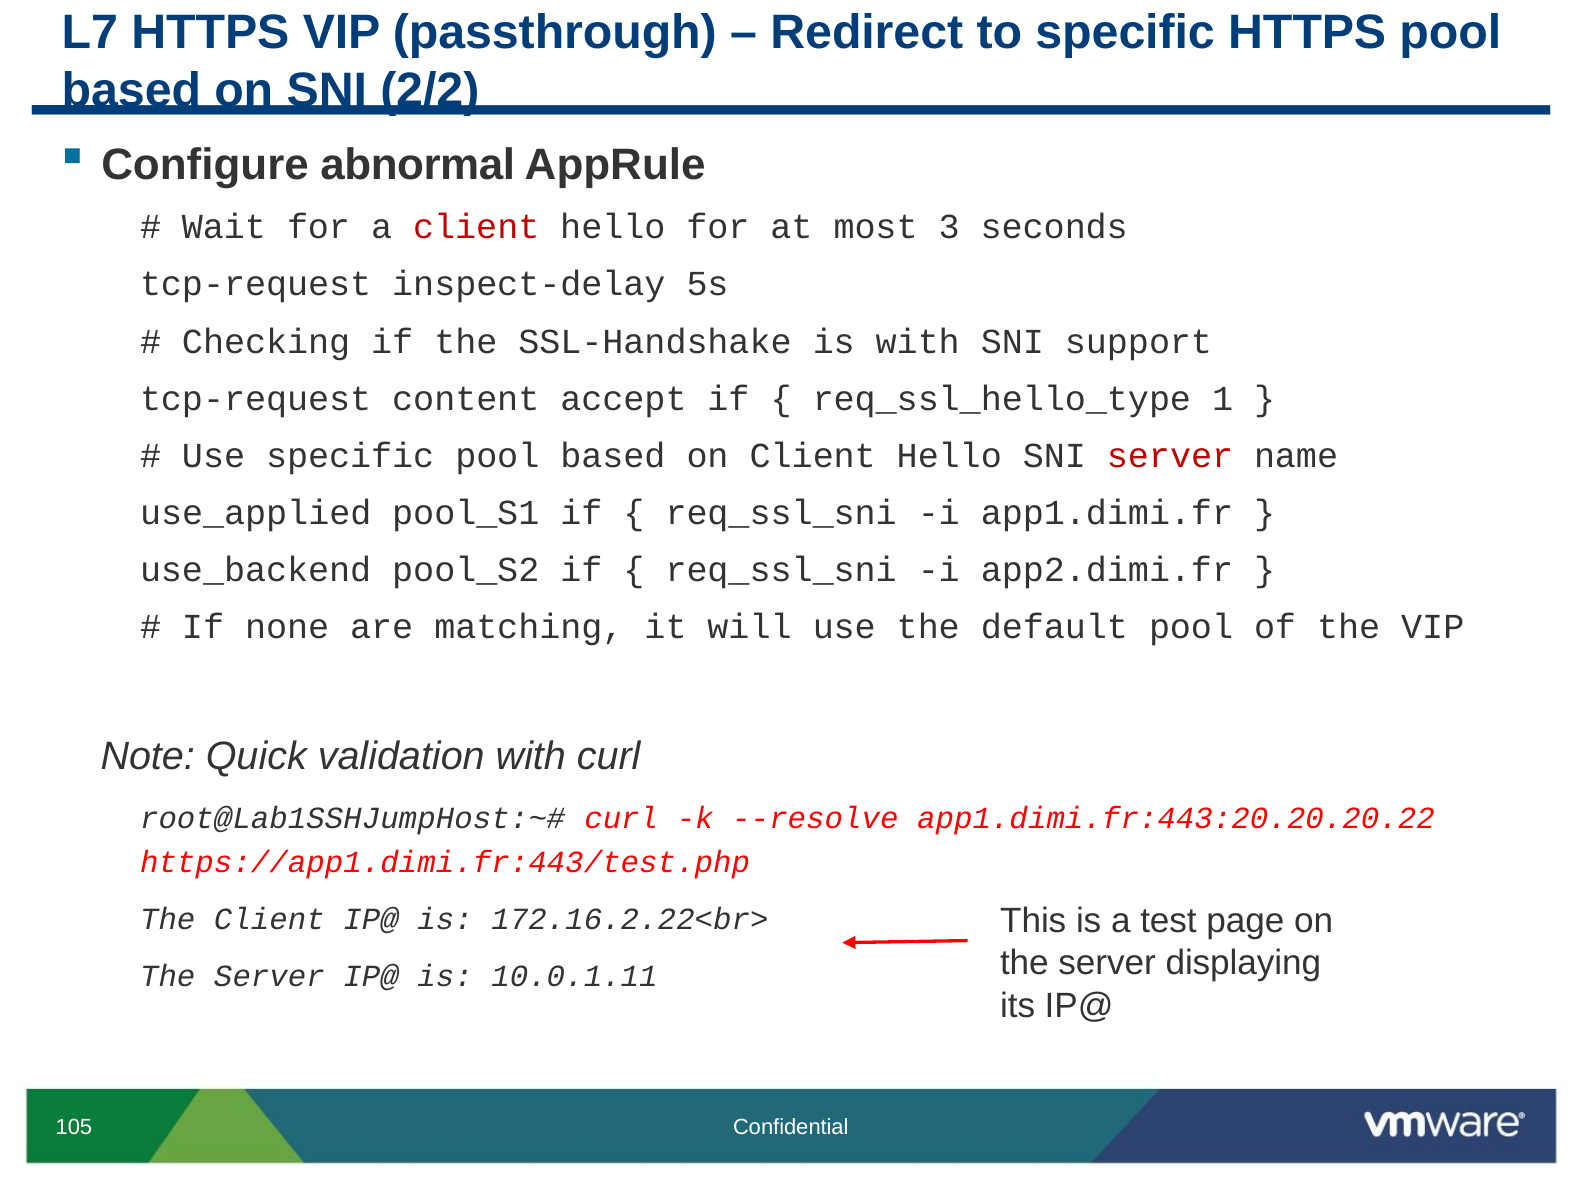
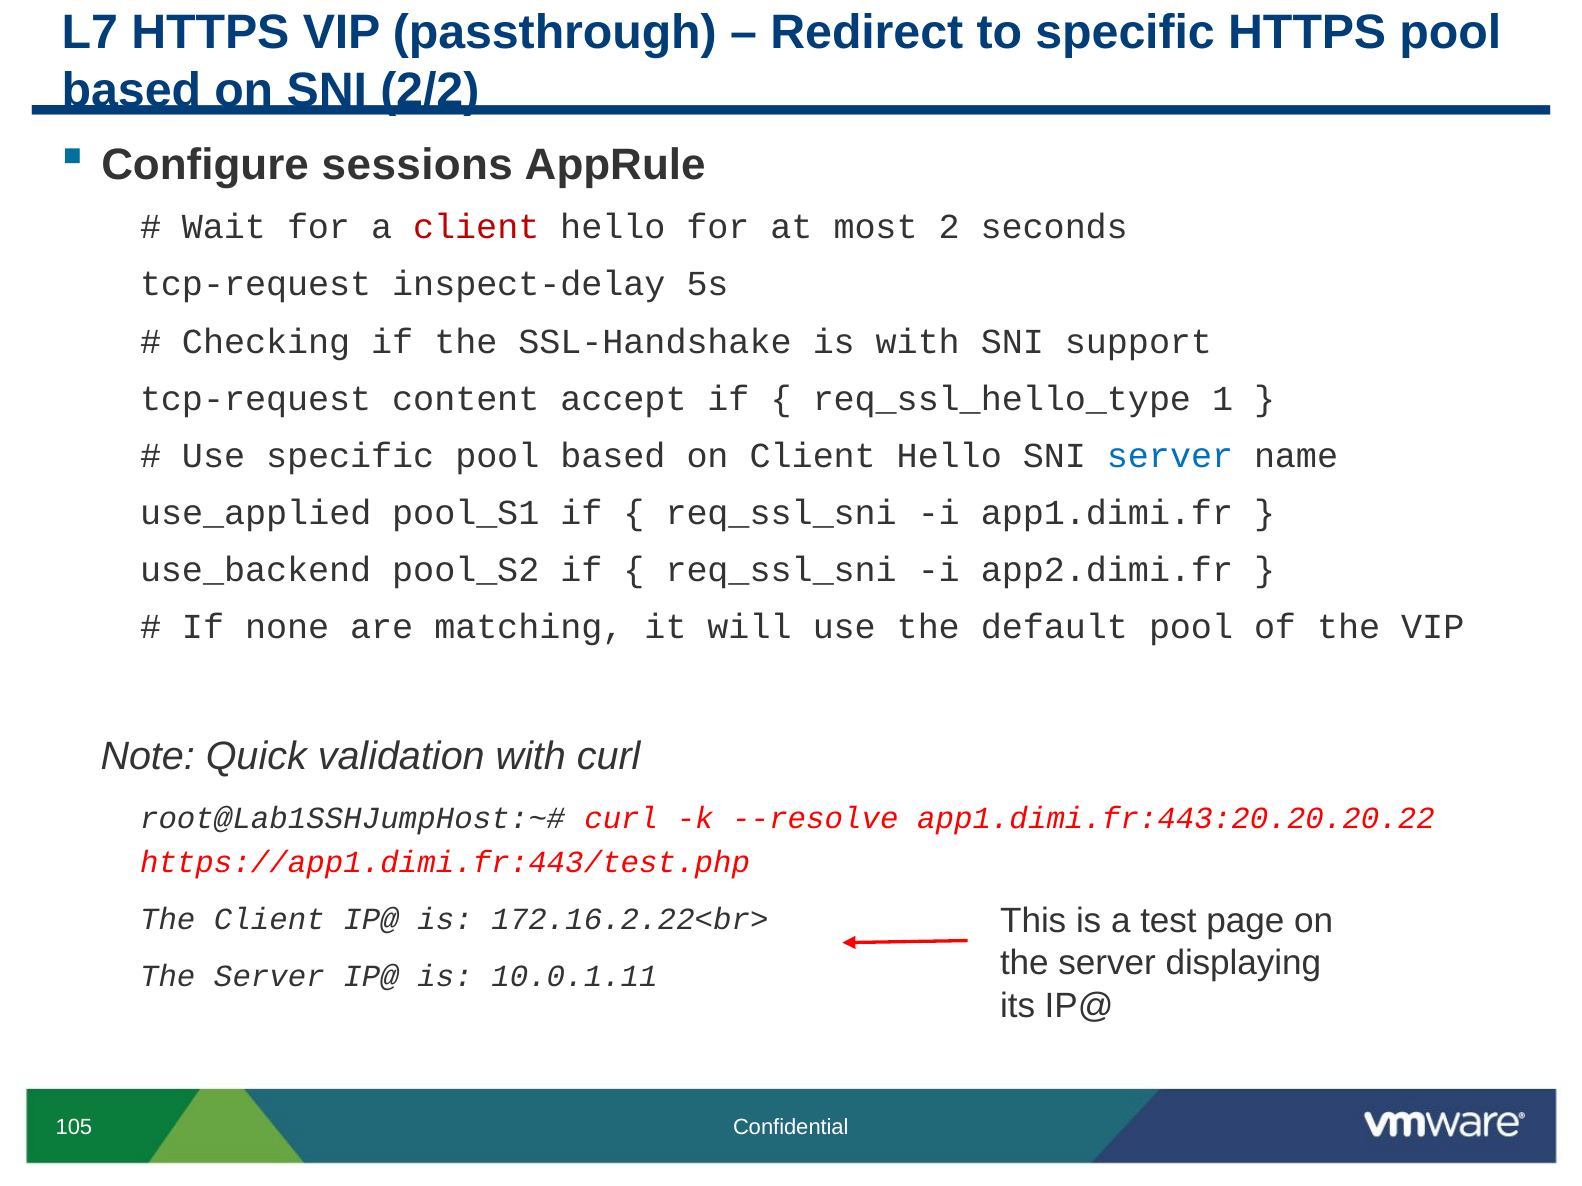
abnormal: abnormal -> sessions (417, 165)
3: 3 -> 2 (949, 227)
server colour: red -> blue (1170, 456)
